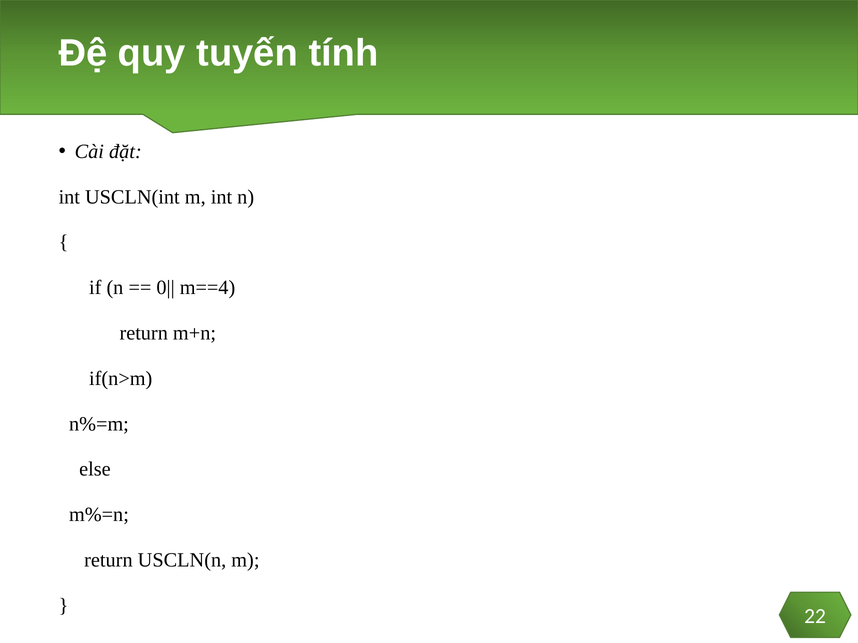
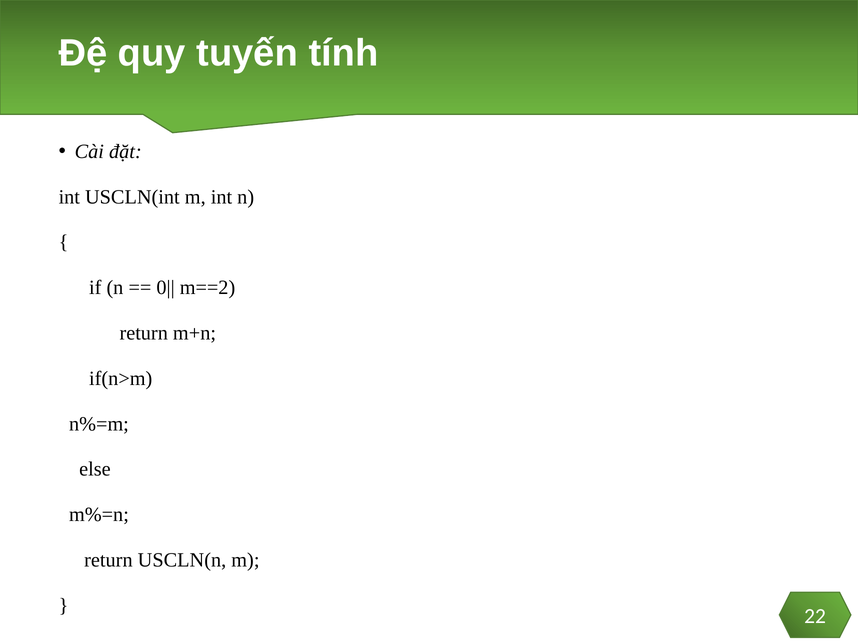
m==4: m==4 -> m==2 (208, 288)
